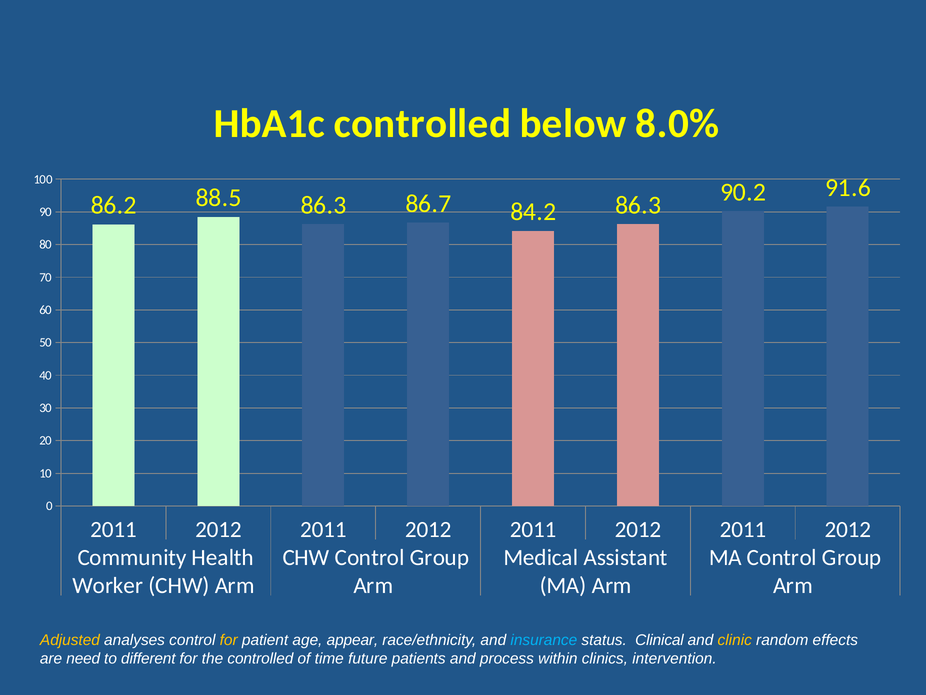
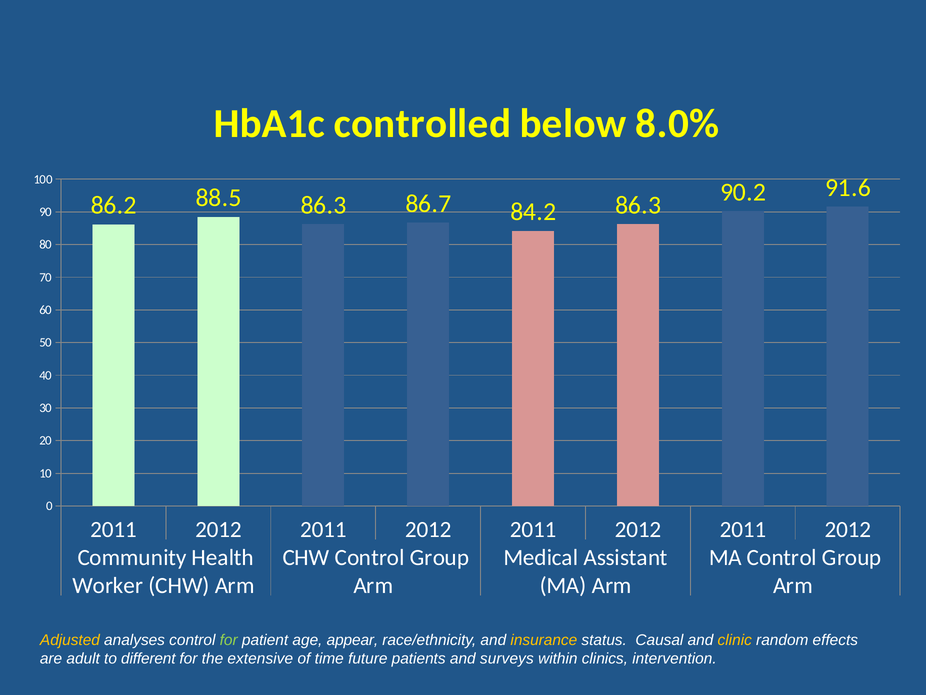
for colour: yellow -> light green (229, 640)
insurance colour: light blue -> yellow (544, 640)
Clinical: Clinical -> Causal (659, 640)
need: need -> adult (83, 658)
the controlled: controlled -> extensive (260, 658)
process: process -> surveys (507, 658)
